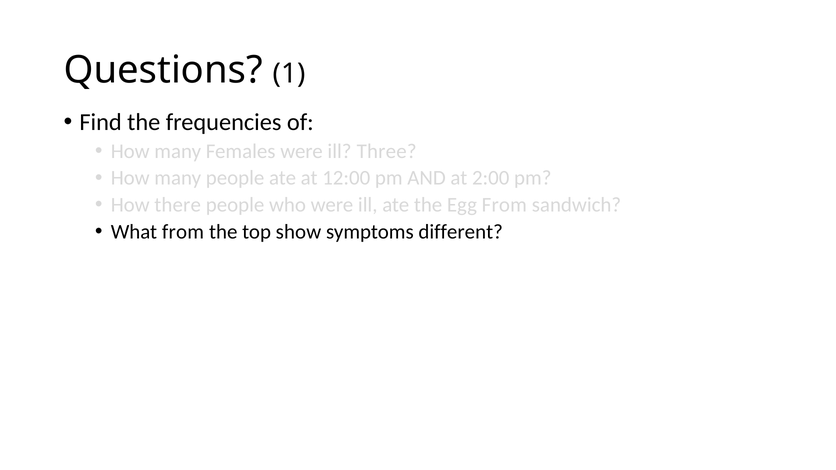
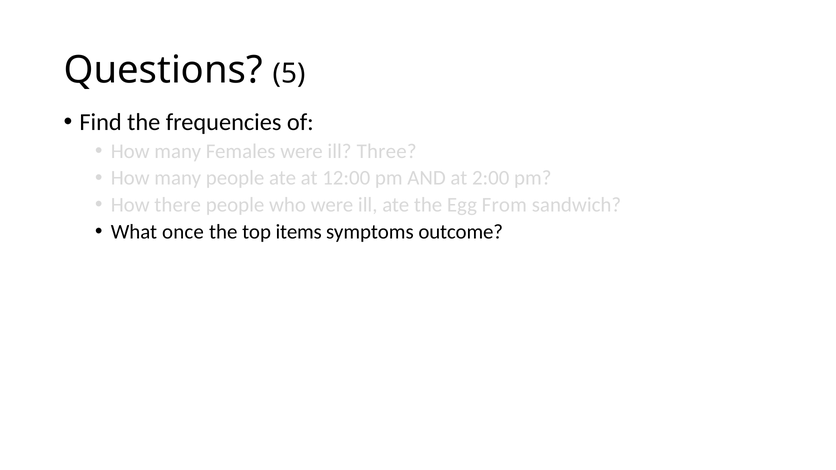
1: 1 -> 5 (289, 74)
What from: from -> once (183, 232)
show: show -> items (299, 232)
different: different -> outcome (461, 232)
